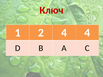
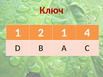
2 4: 4 -> 1 (64, 33)
